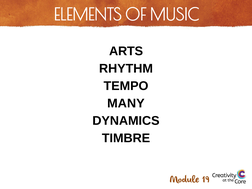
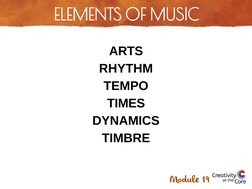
MANY: MANY -> TIMES (126, 103)
